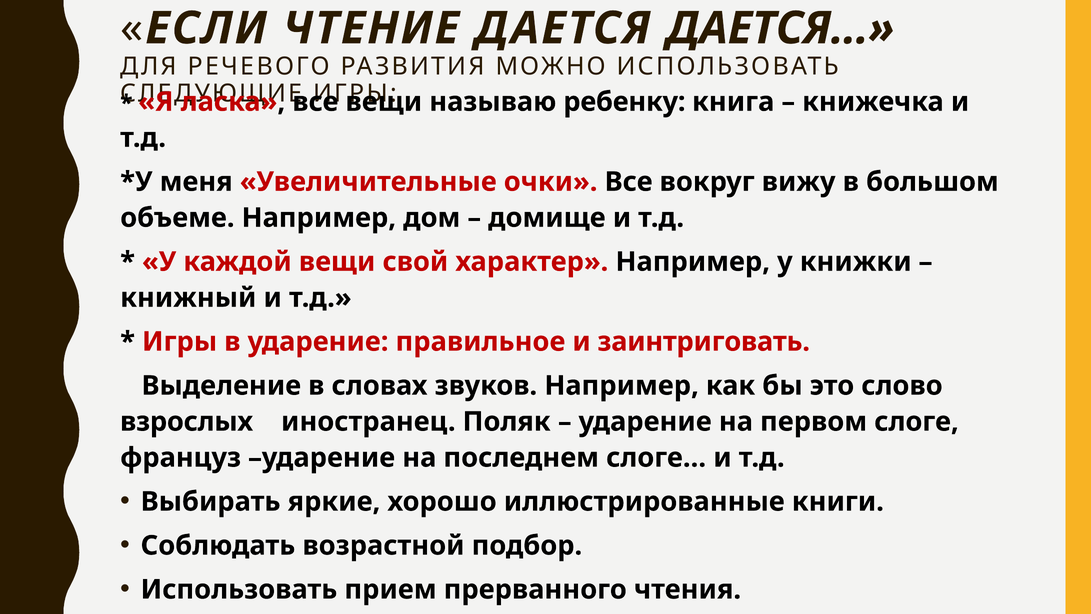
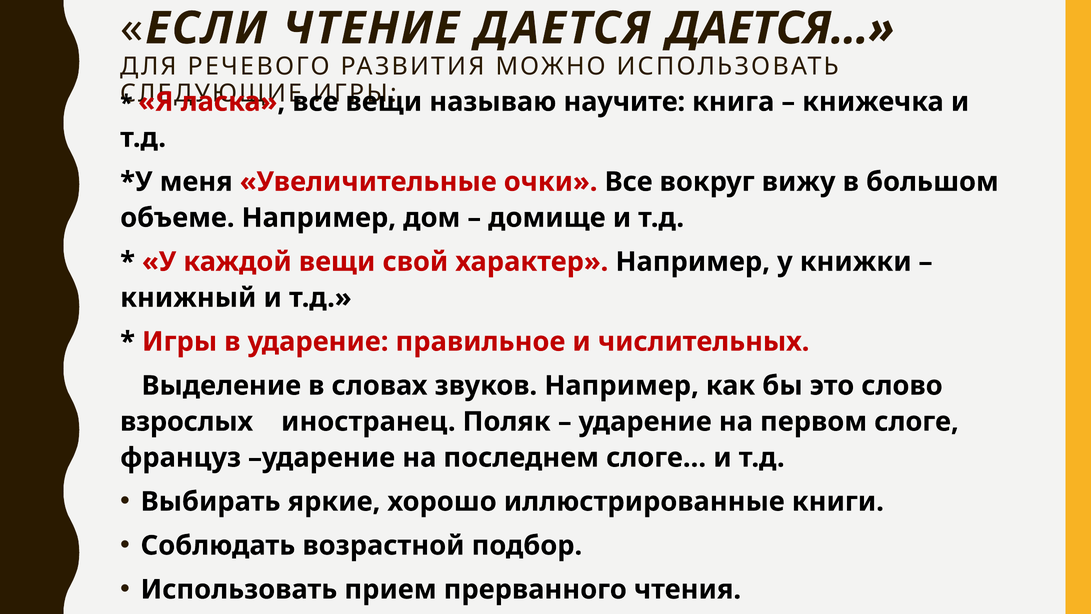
ребенку: ребенку -> научите (624, 102)
заинтриговать: заинтриговать -> числительных (704, 342)
